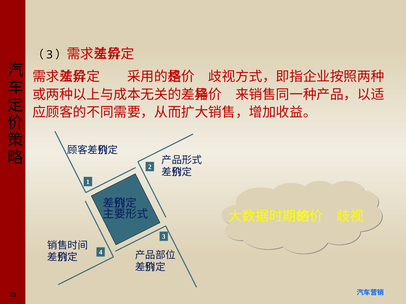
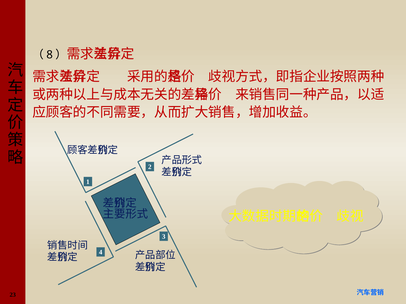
3: 3 -> 8 (50, 55)
